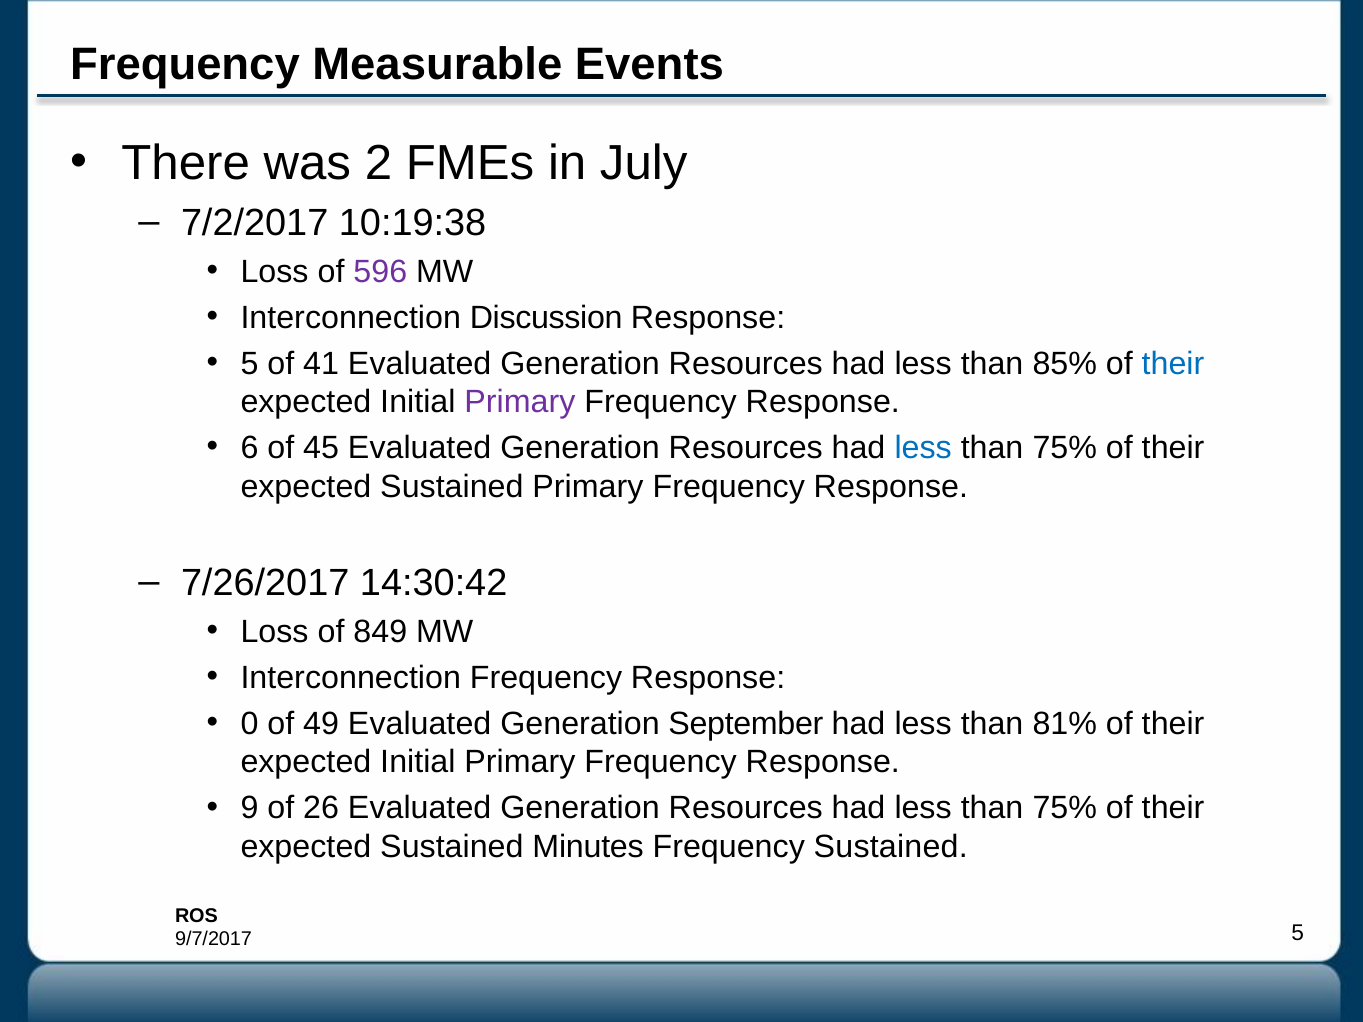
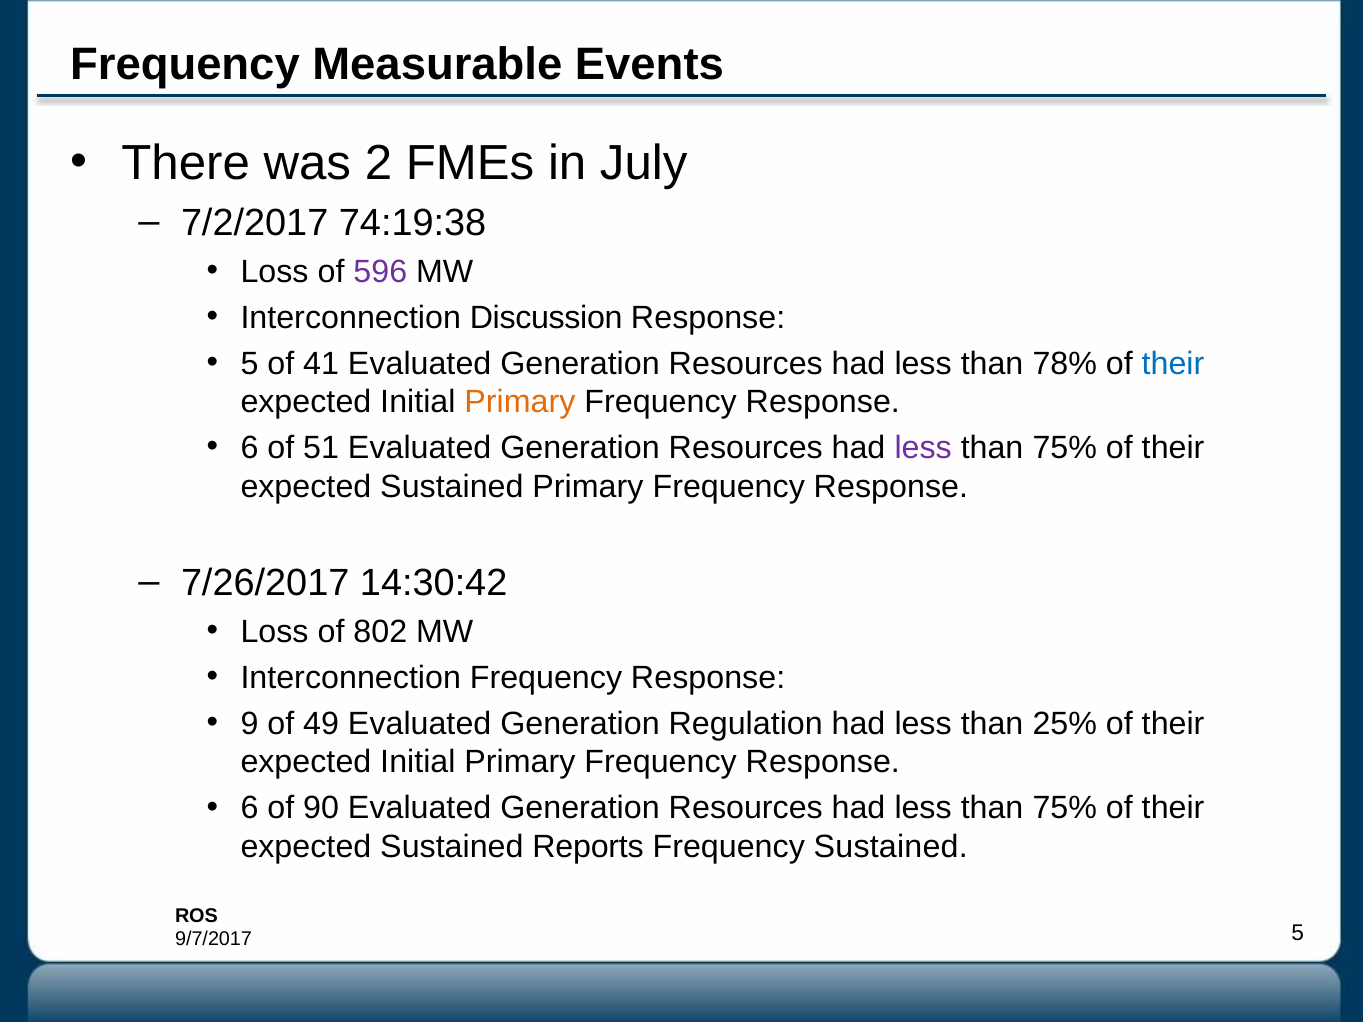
10:19:38: 10:19:38 -> 74:19:38 (413, 223)
85%: 85% -> 78% (1065, 364)
Primary colour: purple -> orange (520, 402)
45: 45 -> 51 (321, 448)
less colour: blue -> purple (923, 448)
849: 849 -> 802 (380, 632)
0: 0 -> 9 (250, 724)
September: September -> Regulation (746, 724)
81%: 81% -> 25% (1065, 724)
9: 9 -> 6 (250, 808)
26: 26 -> 90 (321, 808)
Minutes: Minutes -> Reports (588, 847)
